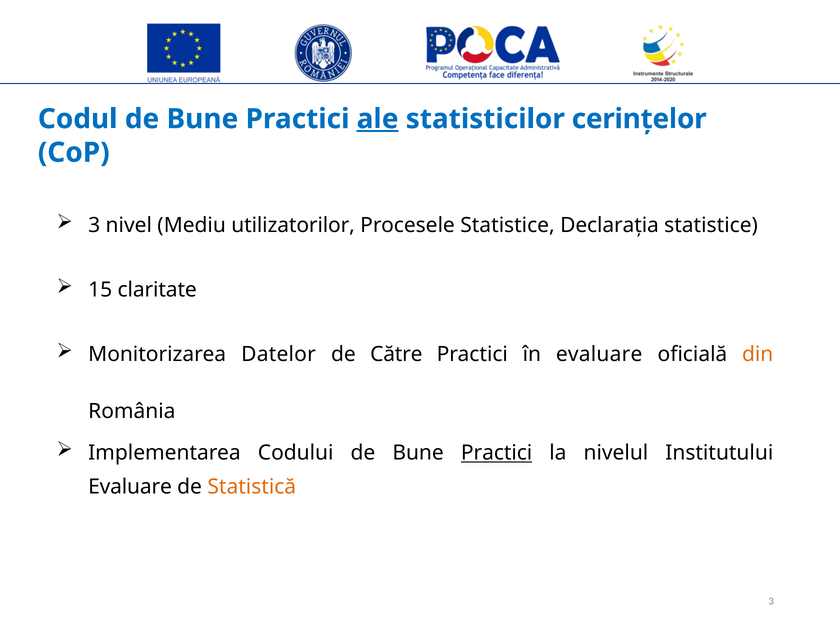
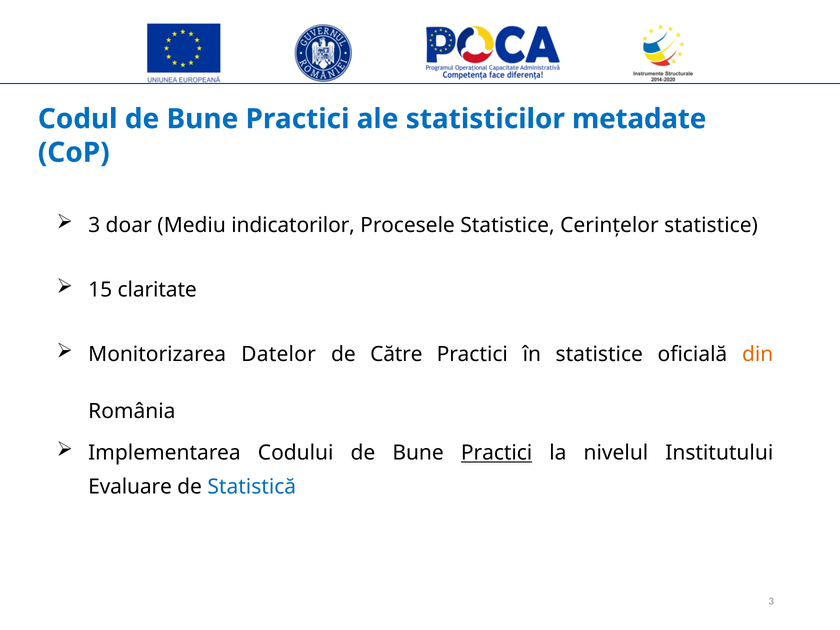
ale underline: present -> none (378, 119)
cerințelor: cerințelor -> metadate (639, 119)
nivel: nivel -> doar (129, 225)
utilizatorilor: utilizatorilor -> indicatorilor (293, 225)
Declarația: Declarația -> Cerințelor (609, 225)
în evaluare: evaluare -> statistice (599, 354)
Statistică colour: orange -> blue (252, 487)
